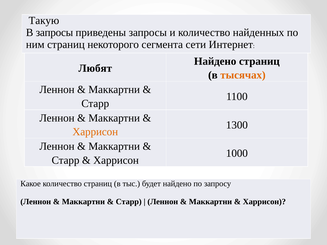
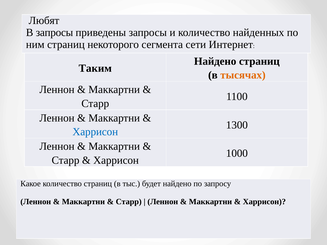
Такую: Такую -> Любят (44, 21)
Любят: Любят -> Таким (95, 68)
Харрисон colour: orange -> blue (95, 132)
